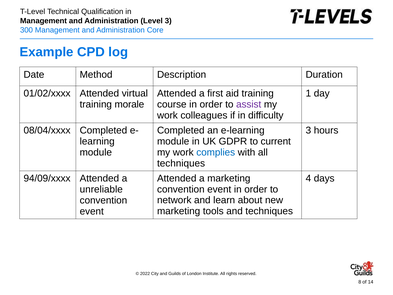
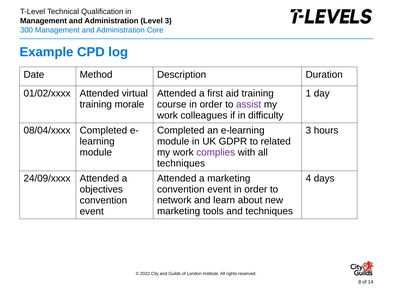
current: current -> related (276, 141)
complies colour: blue -> purple (216, 152)
94/09/xxxx: 94/09/xxxx -> 24/09/xxxx (47, 178)
unreliable: unreliable -> objectives (101, 189)
